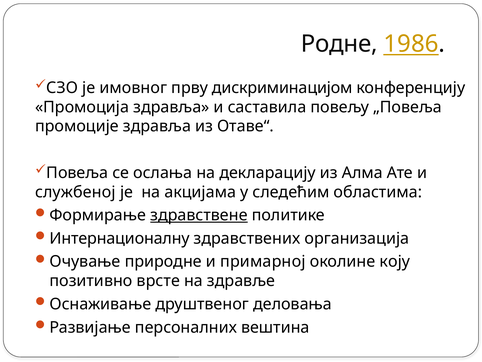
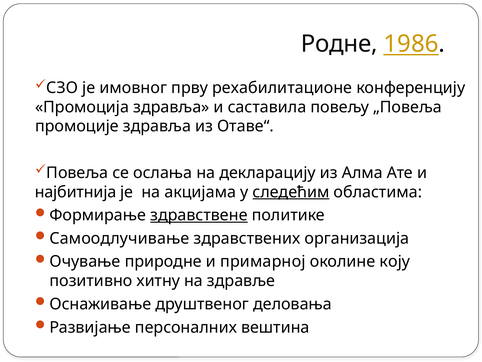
дискриминацијом: дискриминацијом -> рехабилитационе (282, 88)
службеној: службеној -> најбитнија (76, 192)
следећим underline: none -> present (291, 192)
Интернационалну: Интернационалну -> Самоодлучивање (119, 238)
врсте: врсте -> хитну (158, 281)
